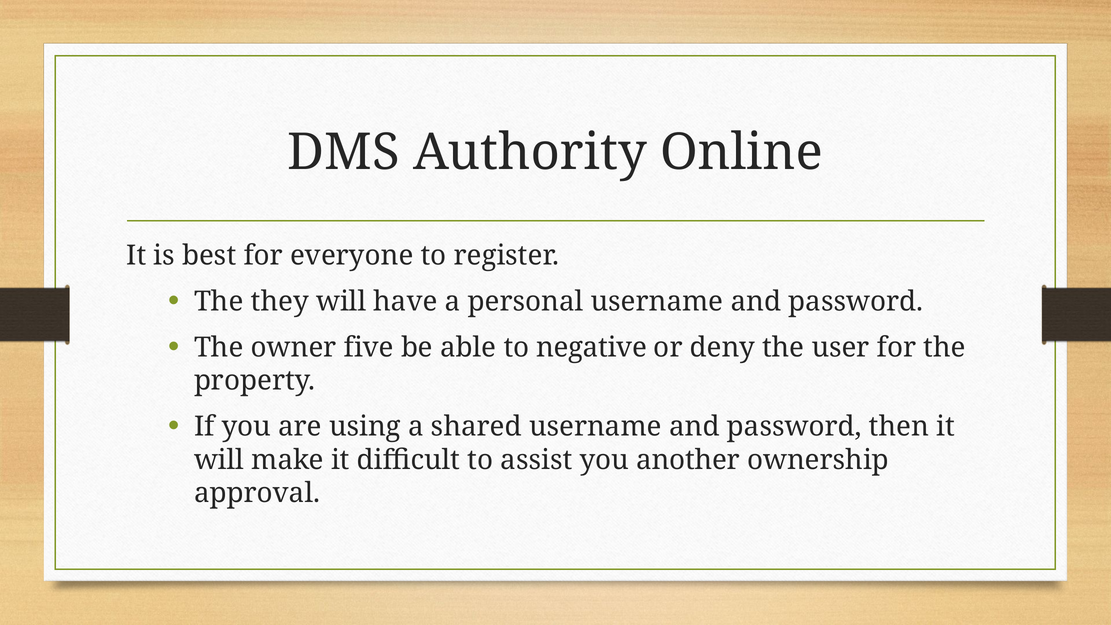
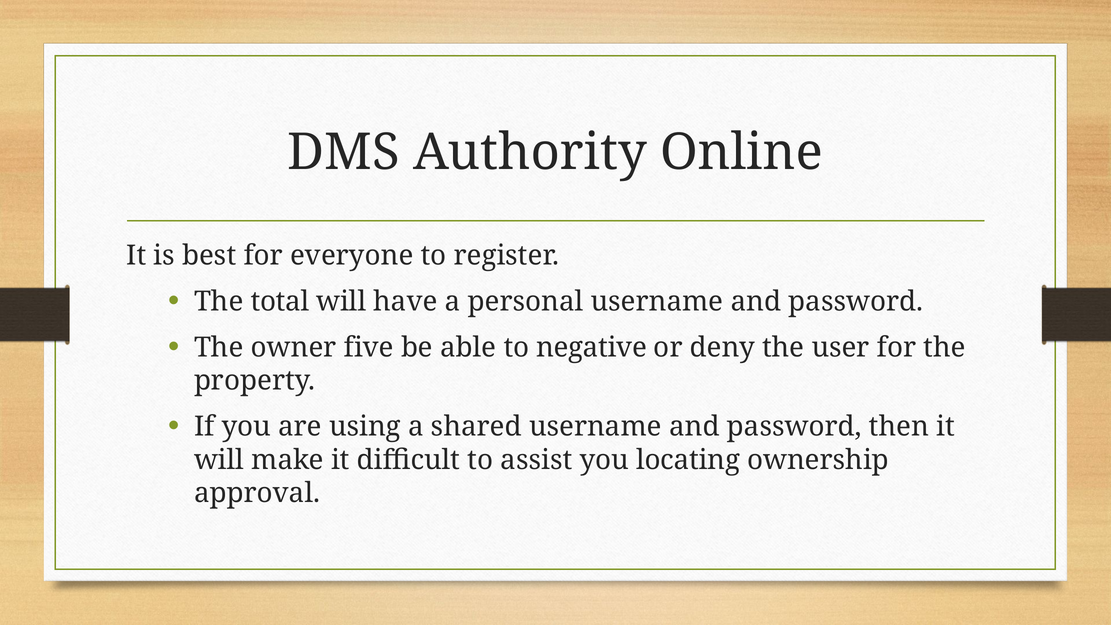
they: they -> total (280, 302)
another: another -> locating (688, 460)
